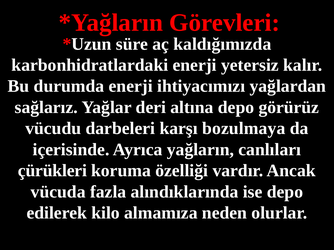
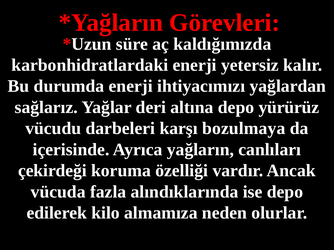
görürüz: görürüz -> yürürüz (289, 108)
çürükleri: çürükleri -> çekirdeği (52, 171)
